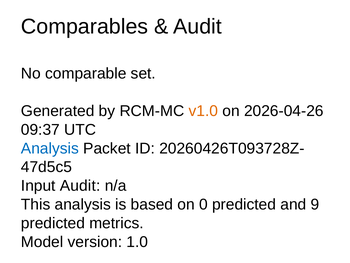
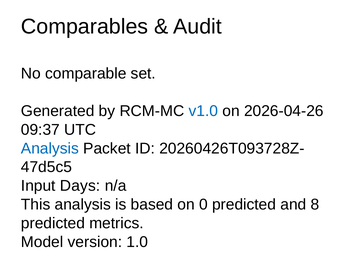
v1.0 colour: orange -> blue (203, 111)
Input Audit: Audit -> Days (80, 185)
9: 9 -> 8 (315, 204)
